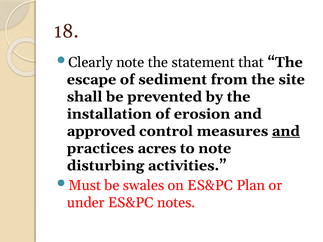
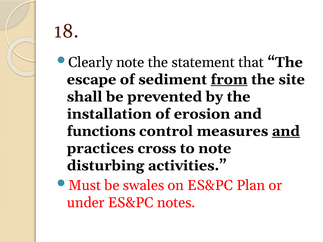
from underline: none -> present (229, 80)
approved: approved -> functions (101, 131)
acres: acres -> cross (157, 149)
